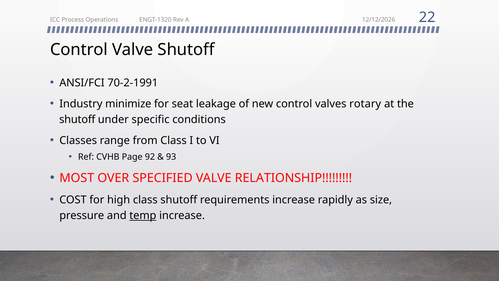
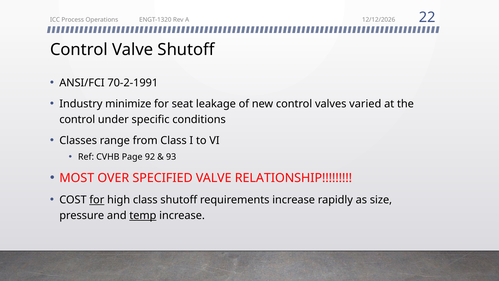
rotary: rotary -> varied (365, 104)
shutoff: shutoff -> control (77, 119)
for underline: none -> present (97, 200)
